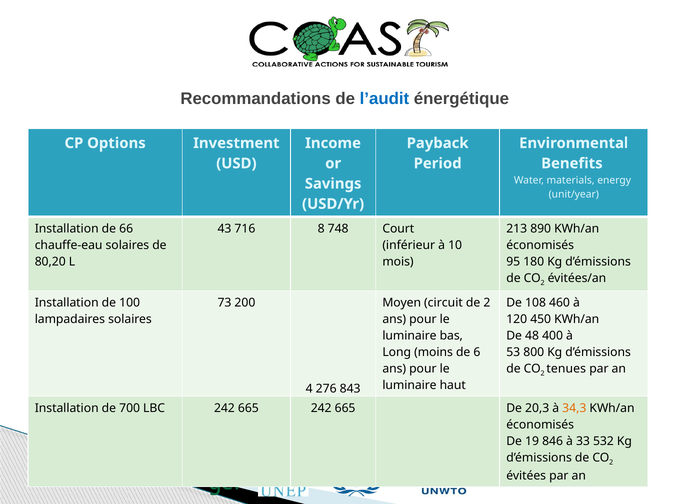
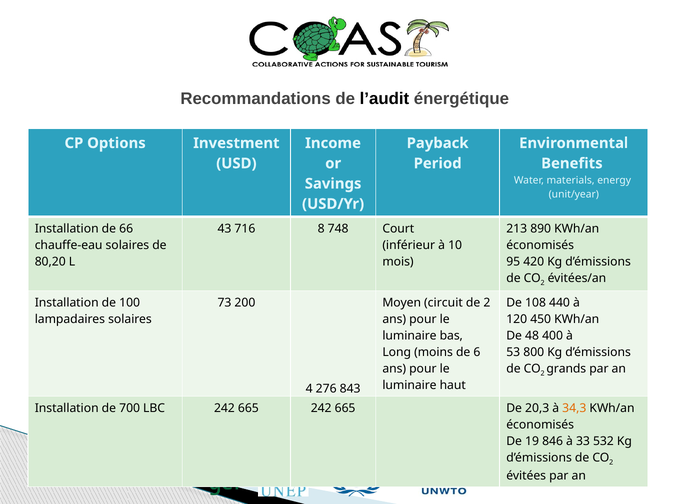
l’audit colour: blue -> black (384, 99)
180: 180 -> 420 (534, 262)
460: 460 -> 440 (560, 303)
tenues: tenues -> grands (566, 369)
